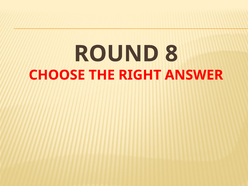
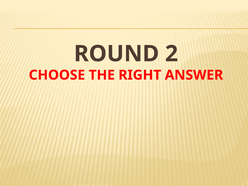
8: 8 -> 2 (172, 54)
